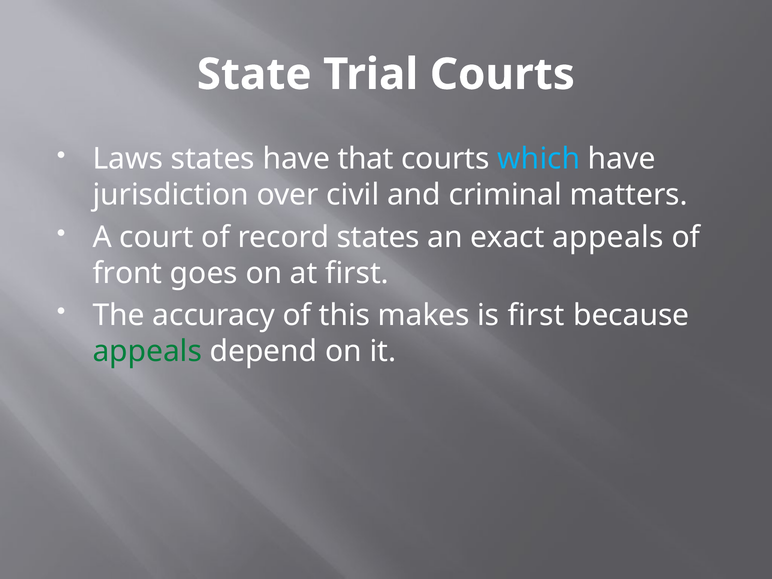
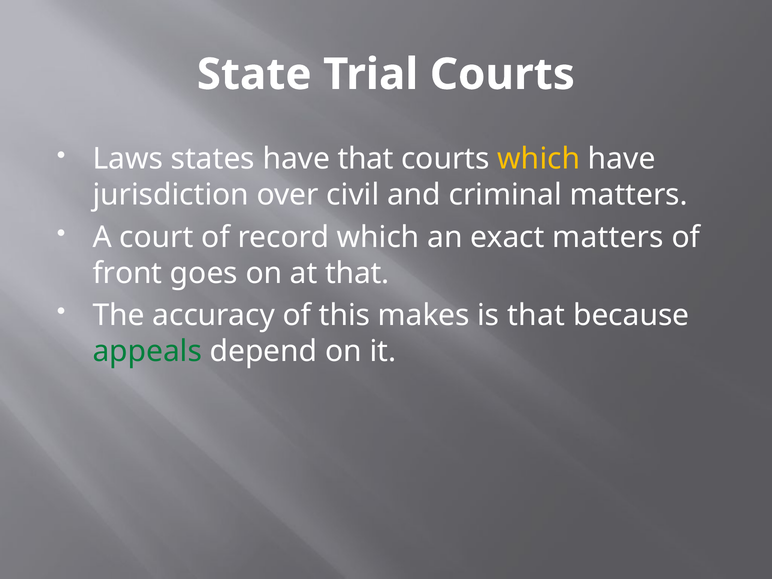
which colour: light blue -> yellow (539, 159)
record states: states -> which (378, 237)
exact appeals: appeals -> matters (608, 237)
at first: first -> that (357, 273)
is first: first -> that (536, 315)
